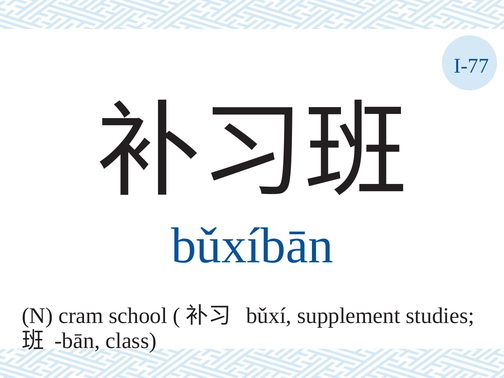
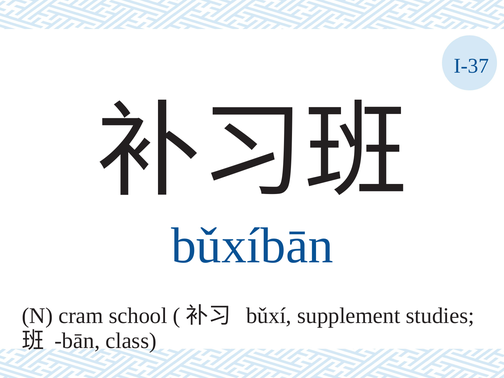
I-77: I-77 -> I-37 (471, 66)
